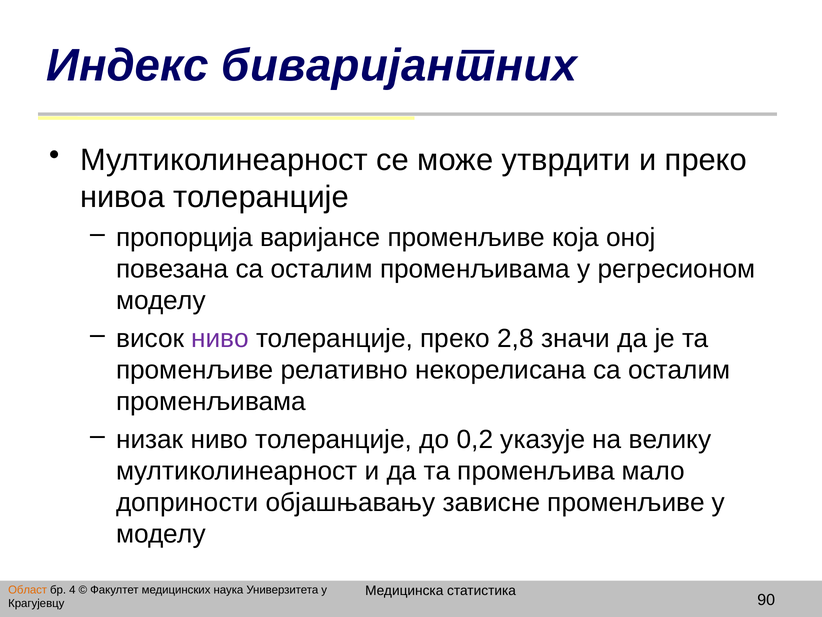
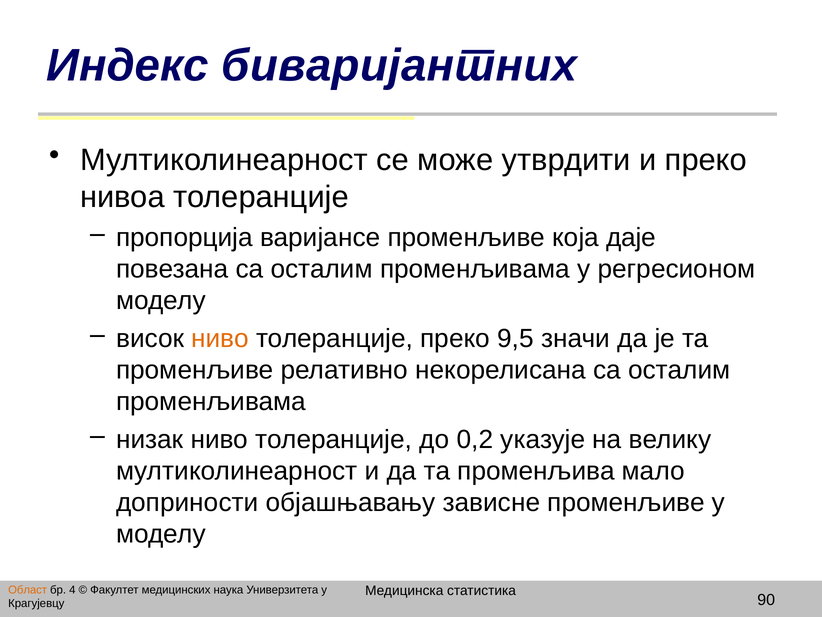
оној: оној -> даје (631, 237)
ниво colour: purple -> orange (220, 338)
2,8: 2,8 -> 9,5 (516, 338)
